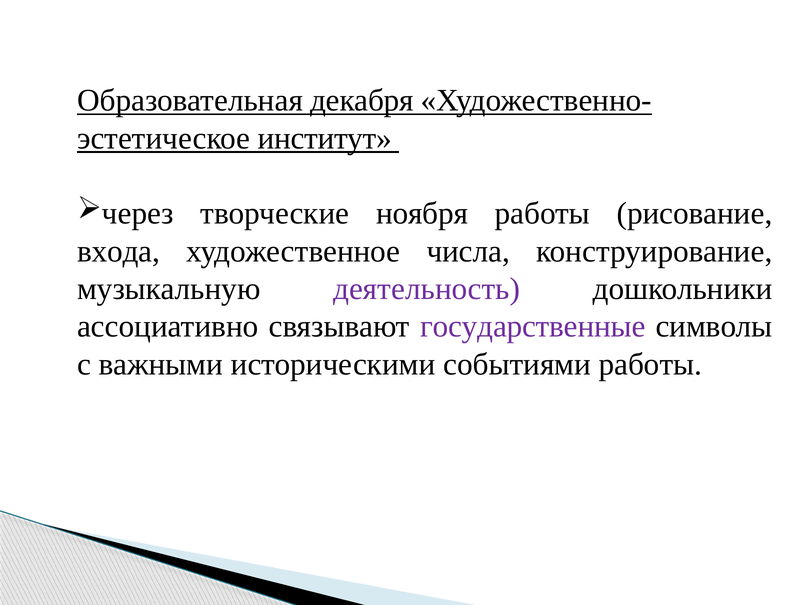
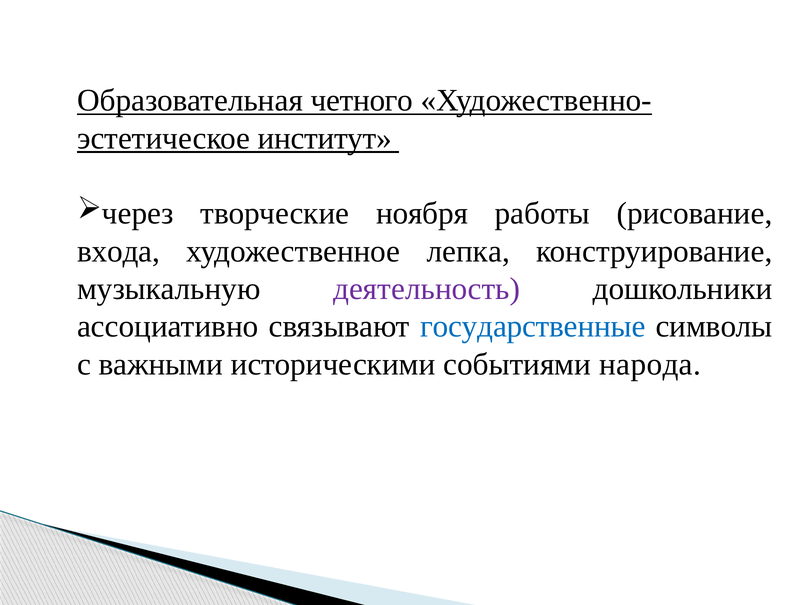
декабря: декабря -> четного (362, 100)
числа: числа -> лепка (468, 251)
государственные colour: purple -> blue (533, 326)
событиями работы: работы -> народа (650, 364)
